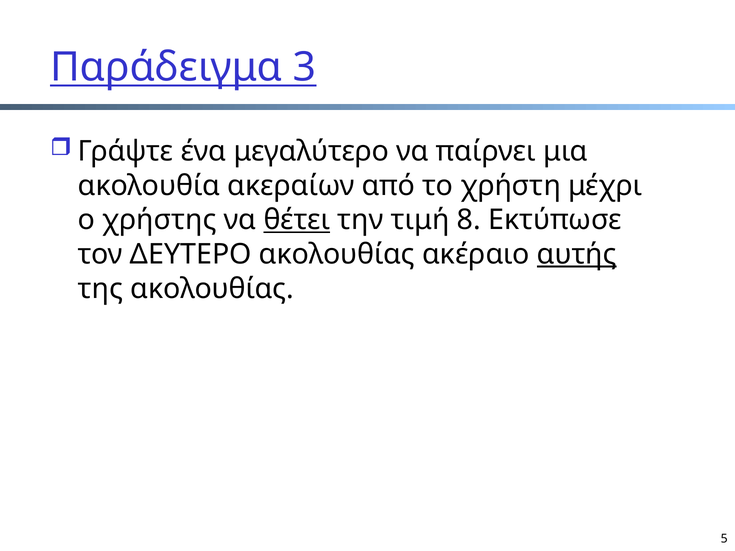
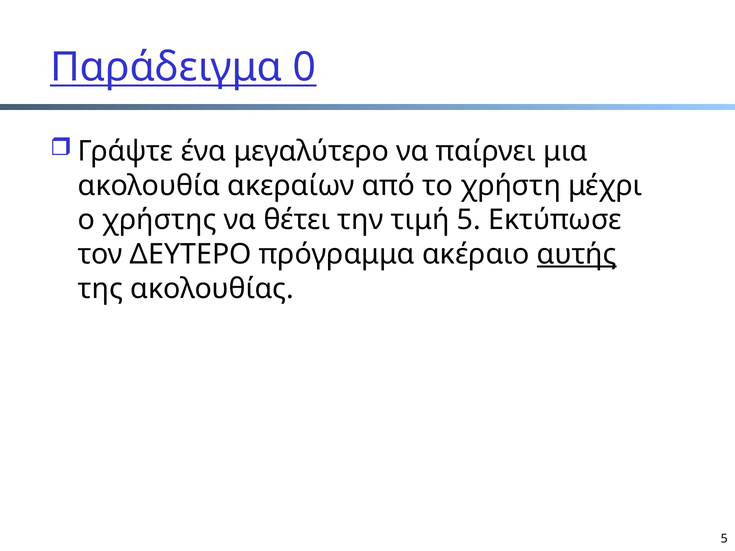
3: 3 -> 0 (305, 67)
θέτει underline: present -> none (297, 220)
τιμή 8: 8 -> 5 (469, 220)
ΔΕΥΤΕΡΟ ακολουθίας: ακολουθίας -> πρόγραμμα (337, 254)
